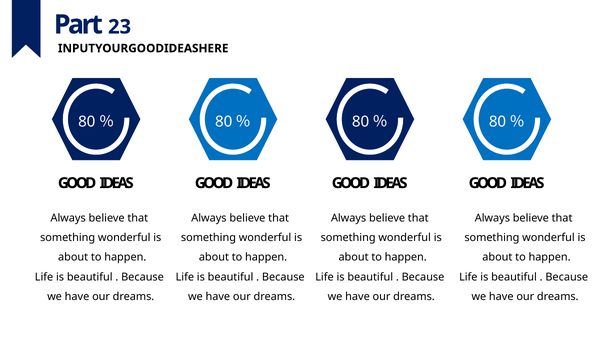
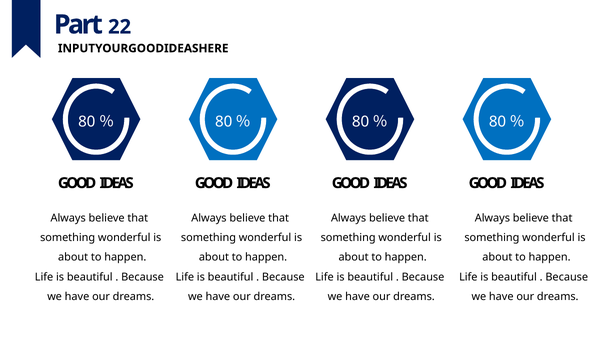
23: 23 -> 22 (120, 27)
